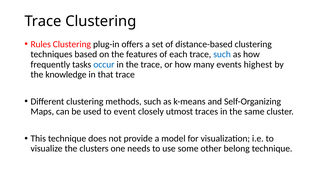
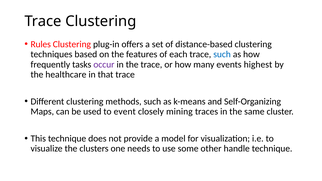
occur colour: blue -> purple (104, 64)
knowledge: knowledge -> healthcare (66, 75)
utmost: utmost -> mining (179, 112)
belong: belong -> handle (237, 149)
